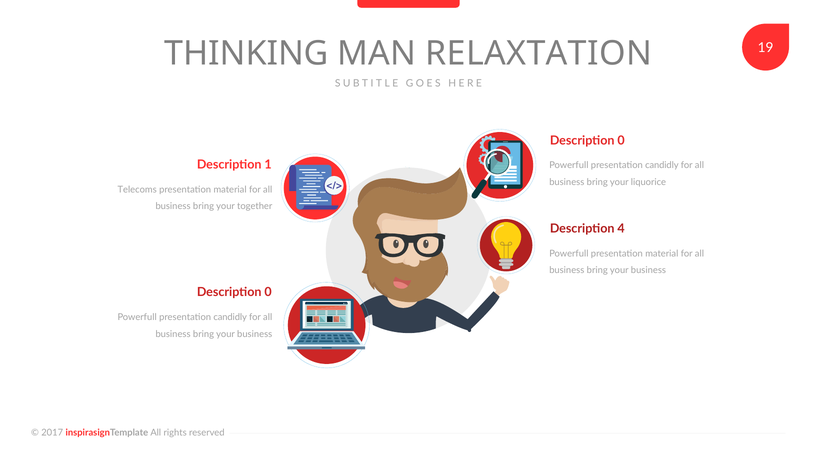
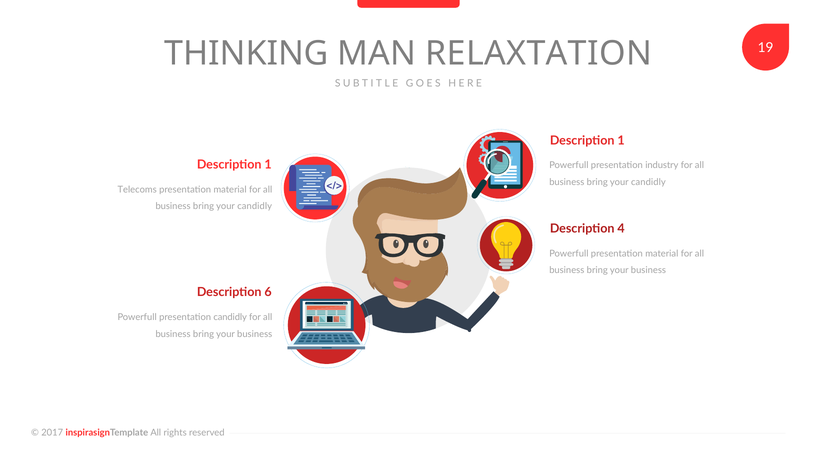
0: 0 -> 1 (621, 141)
candidly: candidly -> industry (662, 166)
liquorice: liquorice -> candidly (648, 182)
together: together -> candidly (255, 207)
0: 0 -> 6 (268, 293)
